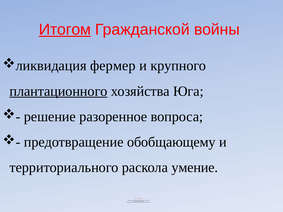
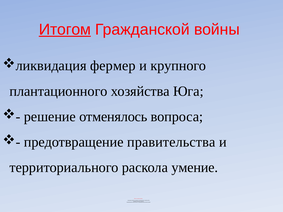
плантационного underline: present -> none (58, 91)
разоренное: разоренное -> отменялось (113, 117)
обобщающему: обобщающему -> правительства (171, 142)
